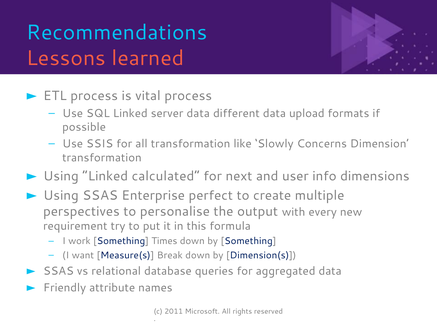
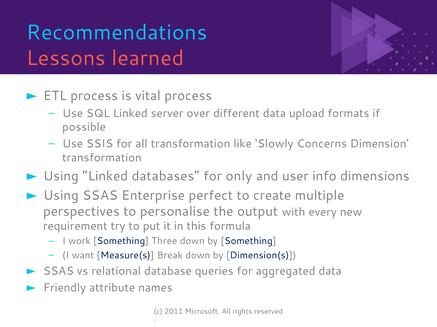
server data: data -> over (198, 114)
calculated: calculated -> databases (166, 176)
next: next -> only (239, 176)
Times: Times -> Three (164, 242)
